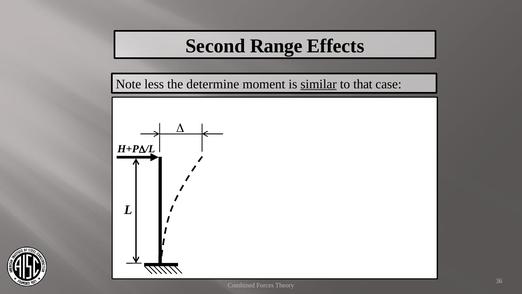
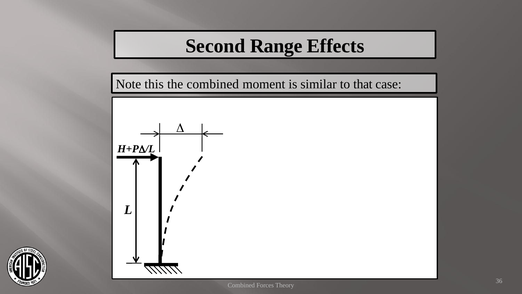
less: less -> this (154, 84)
the determine: determine -> combined (213, 84)
similar underline: present -> none (319, 84)
